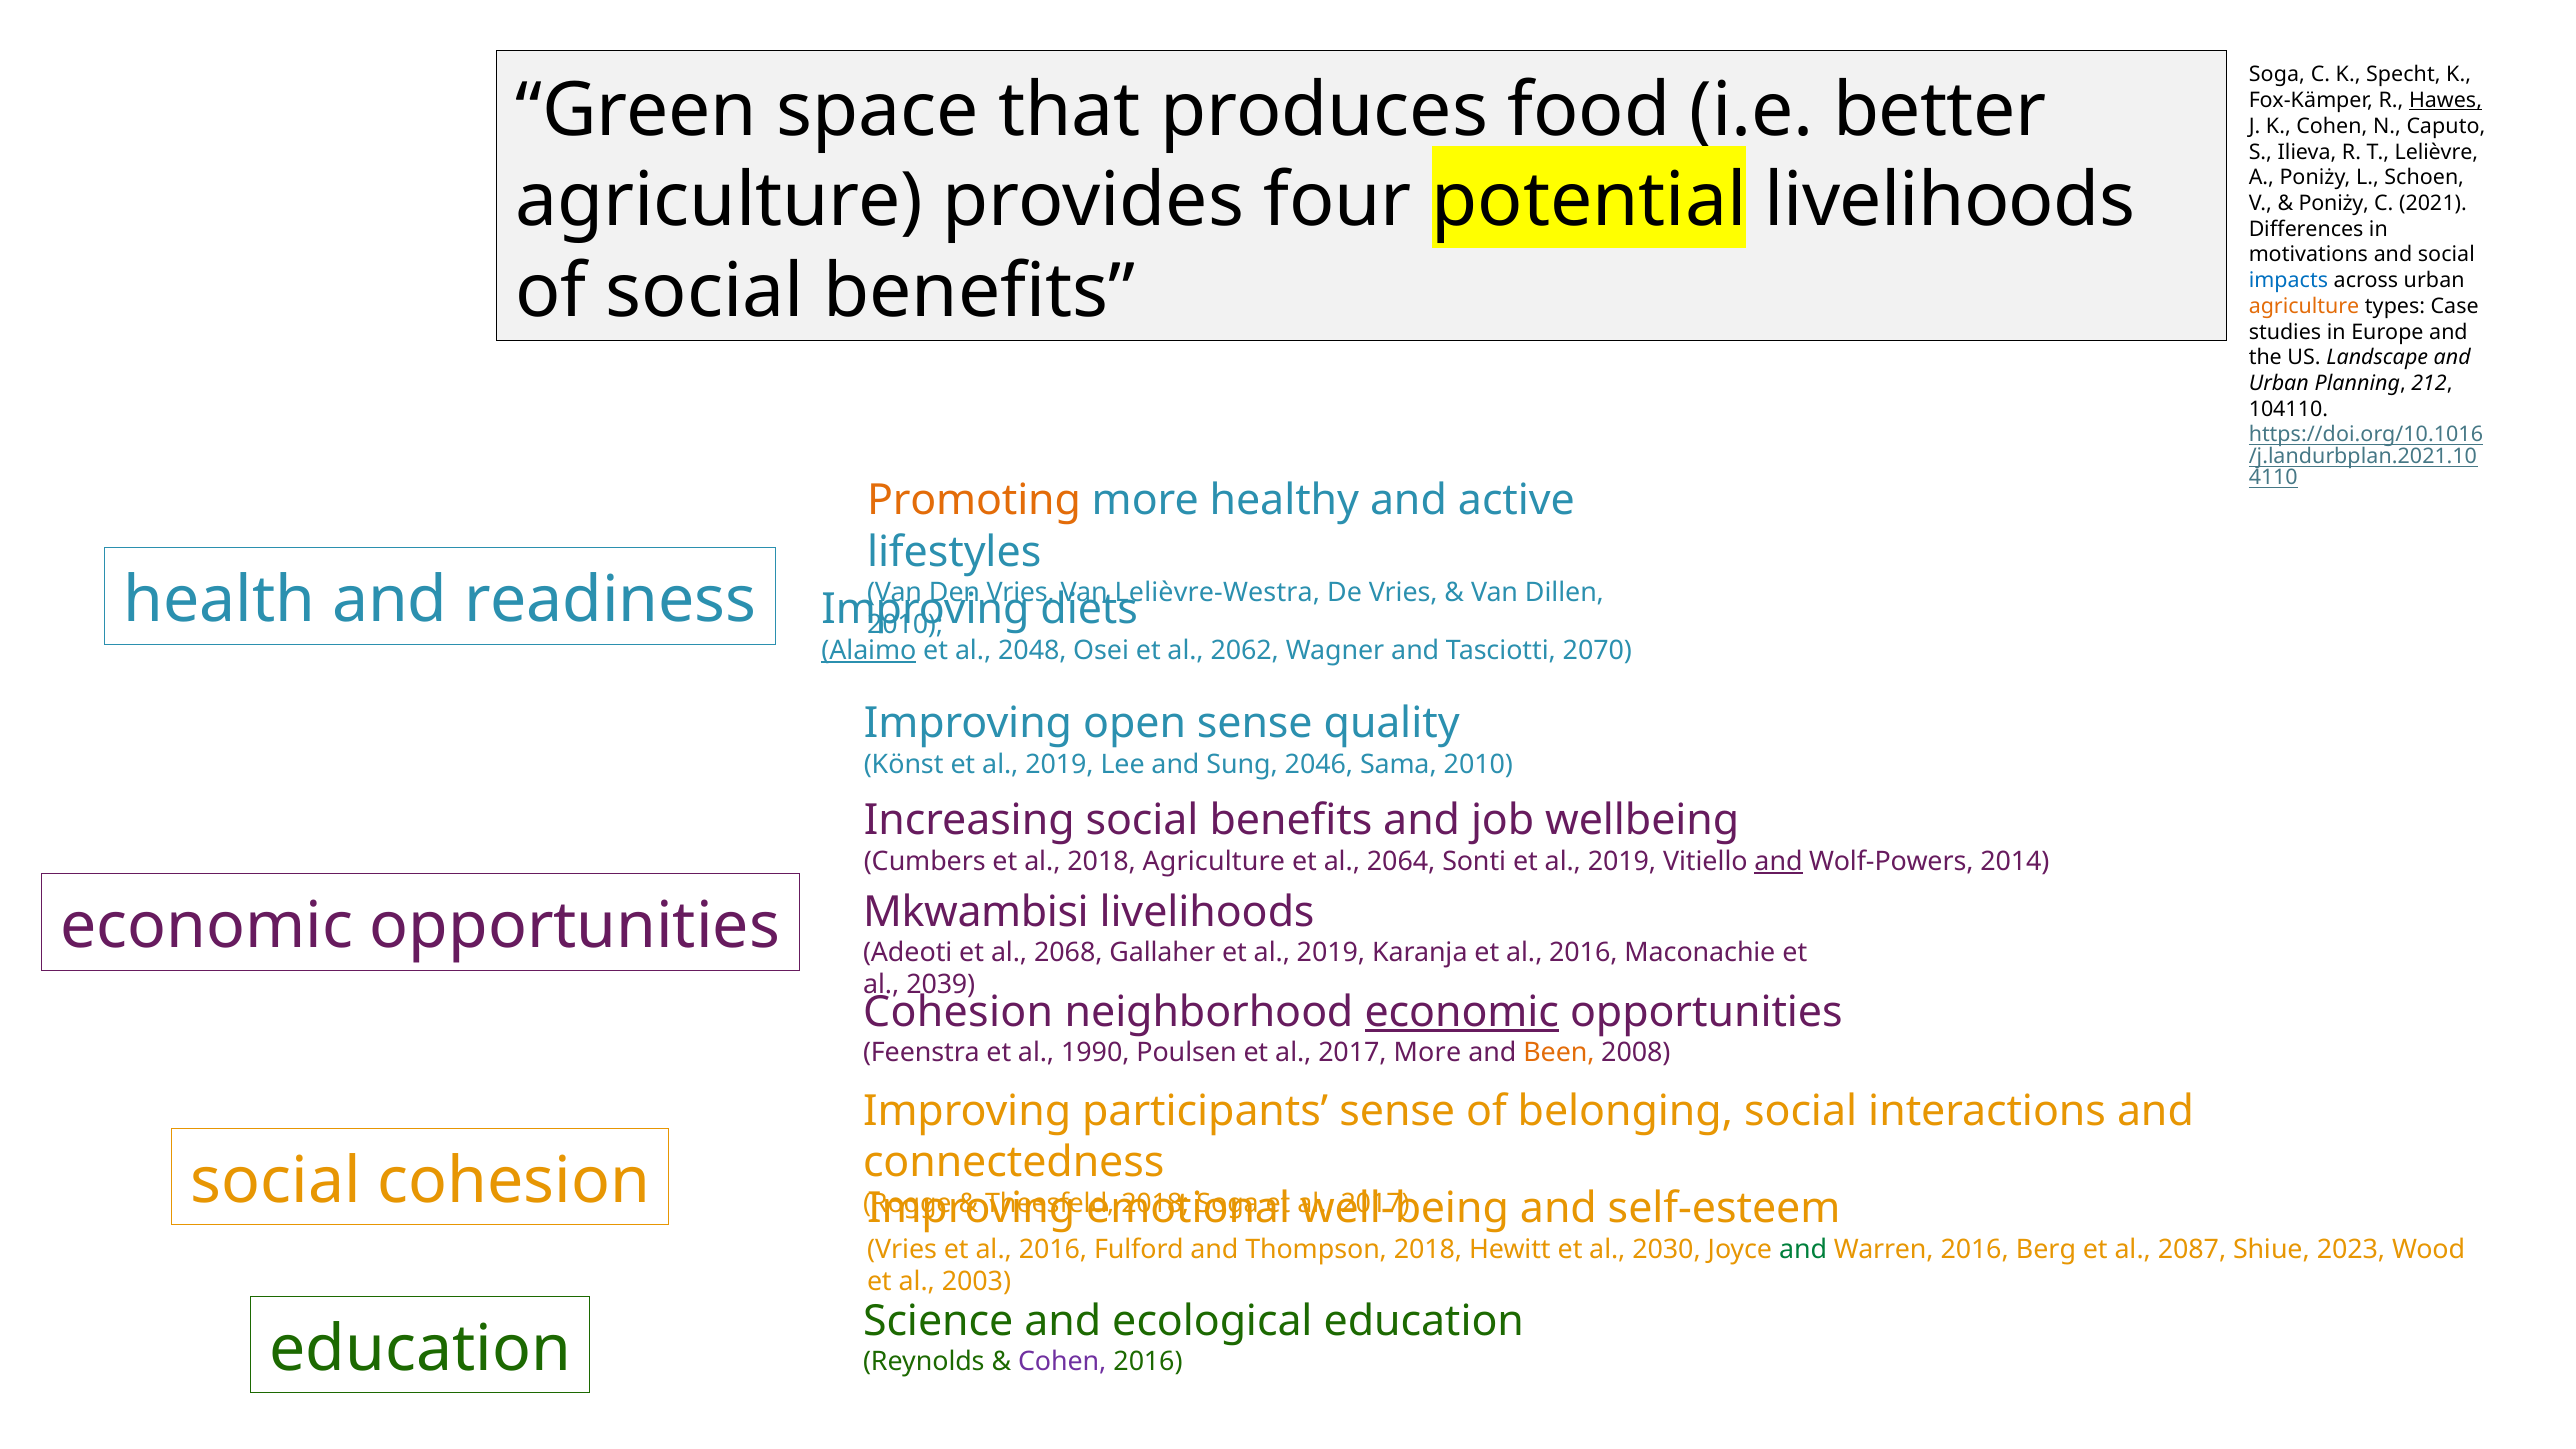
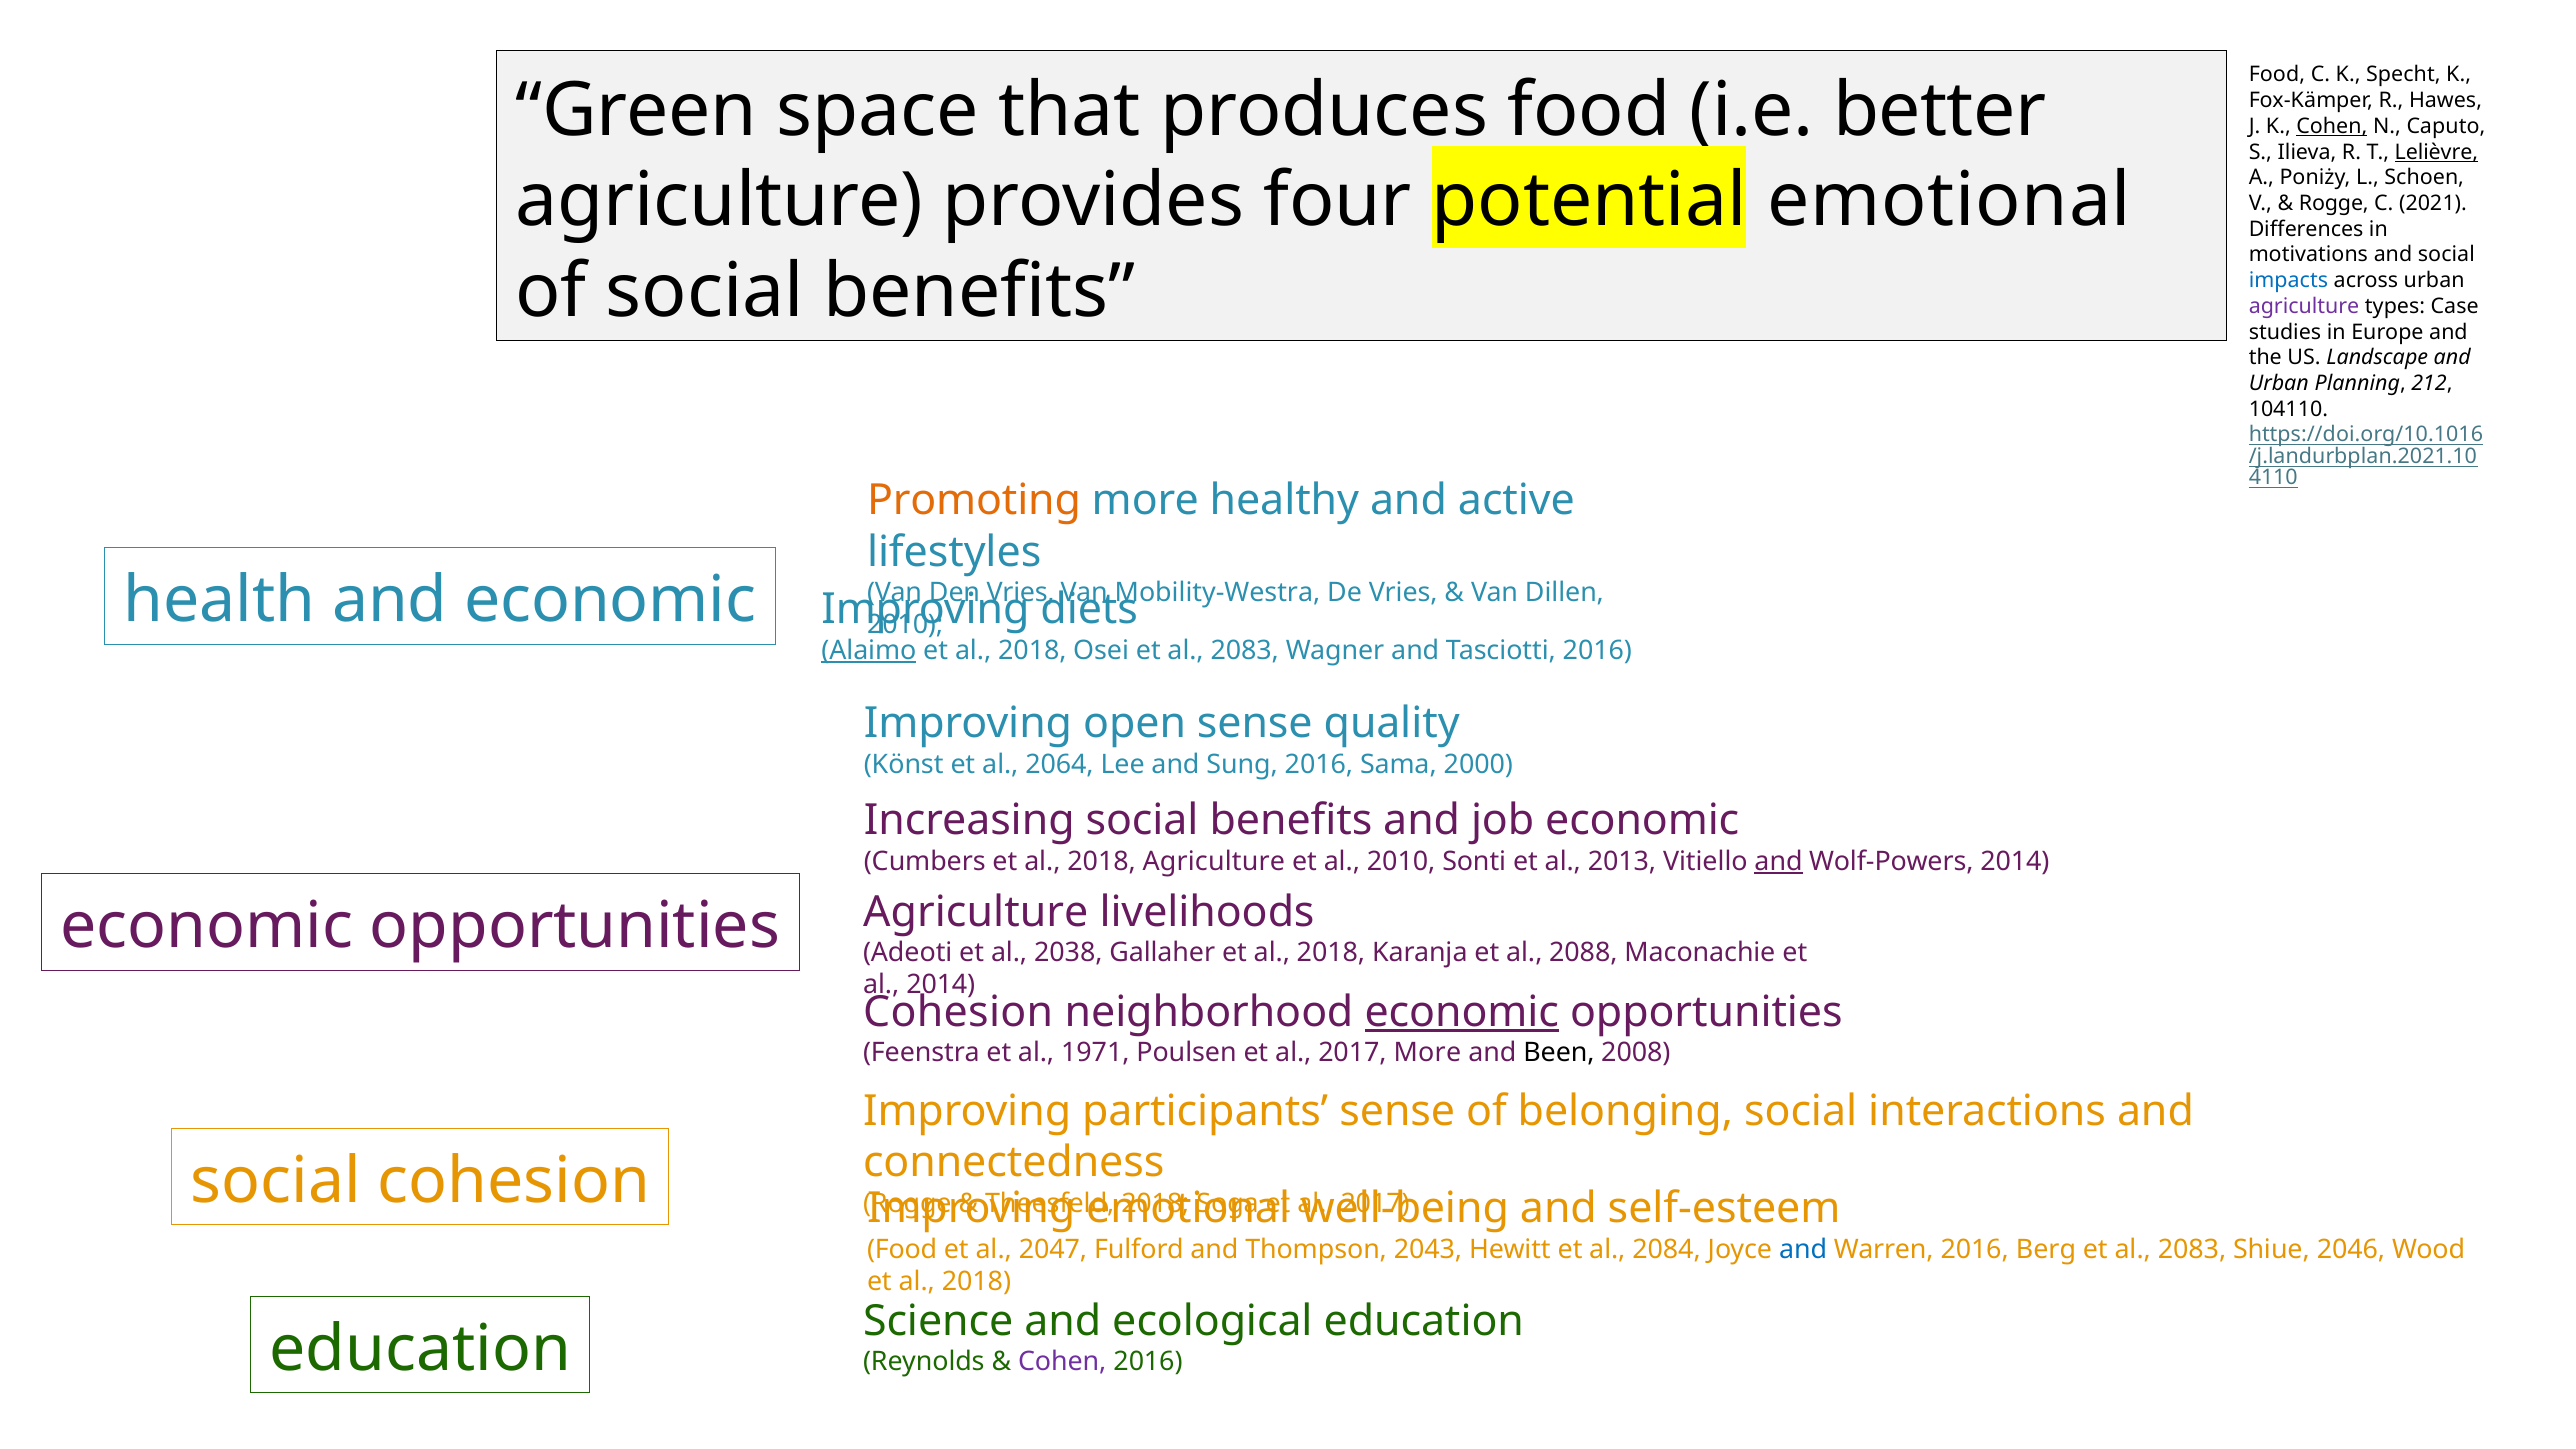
Soga: Soga -> Food (2277, 75)
Hawes underline: present -> none (2446, 101)
Cohen underline: none -> present (2332, 126)
Lelièvre underline: none -> present (2436, 152)
potential livelihoods: livelihoods -> emotional (1949, 201)
Poniży: Poniży -> Rogge (2334, 203)
agriculture colour: orange -> purple (2304, 306)
and readiness: readiness -> economic (610, 601)
Lelièvre-Westra: Lelièvre-Westra -> Mobility-Westra (1217, 593)
2048: 2048 -> 2018 (1032, 650)
Osei et al 2062: 2062 -> 2083 (1245, 650)
Tasciotti 2070: 2070 -> 2016 (1597, 650)
Könst et al 2019: 2019 -> 2064 (1059, 764)
Sung 2046: 2046 -> 2016 (1319, 764)
Sama 2010: 2010 -> 2000 (1478, 764)
job wellbeing: wellbeing -> economic (1642, 821)
al 2064: 2064 -> 2010 (1401, 861)
Sonti et al 2019: 2019 -> 2013 (1622, 861)
Mkwambisi: Mkwambisi -> Agriculture (976, 912)
2068: 2068 -> 2038 (1068, 953)
Gallaher et al 2019: 2019 -> 2018 (1331, 953)
Karanja et al 2016: 2016 -> 2088 (1583, 953)
al 2039: 2039 -> 2014 (941, 985)
1990: 1990 -> 1971 (1095, 1053)
Been colour: orange -> black (1559, 1053)
Vries: Vries -> Food (902, 1249)
2016: 2016 -> 2047 (1053, 1249)
Thompson 2018: 2018 -> 2043 (1428, 1249)
2030: 2030 -> 2084 (1667, 1249)
and colour: green -> blue (1803, 1249)
2087: 2087 -> 2083 (2192, 1249)
2023: 2023 -> 2046 (2351, 1249)
2003: 2003 -> 2018 (976, 1282)
